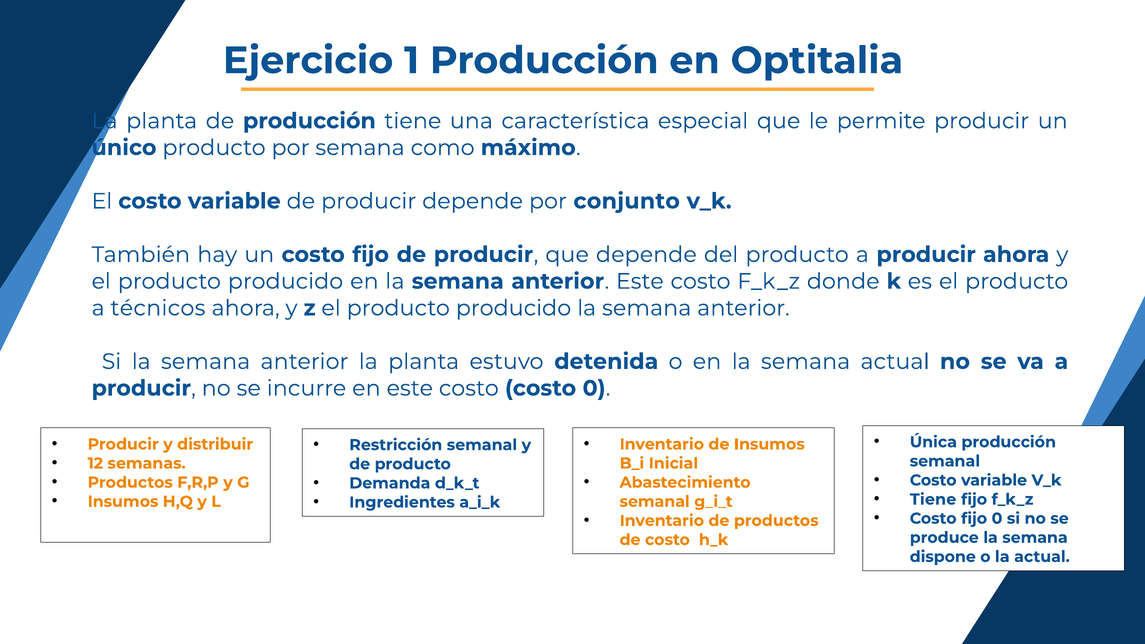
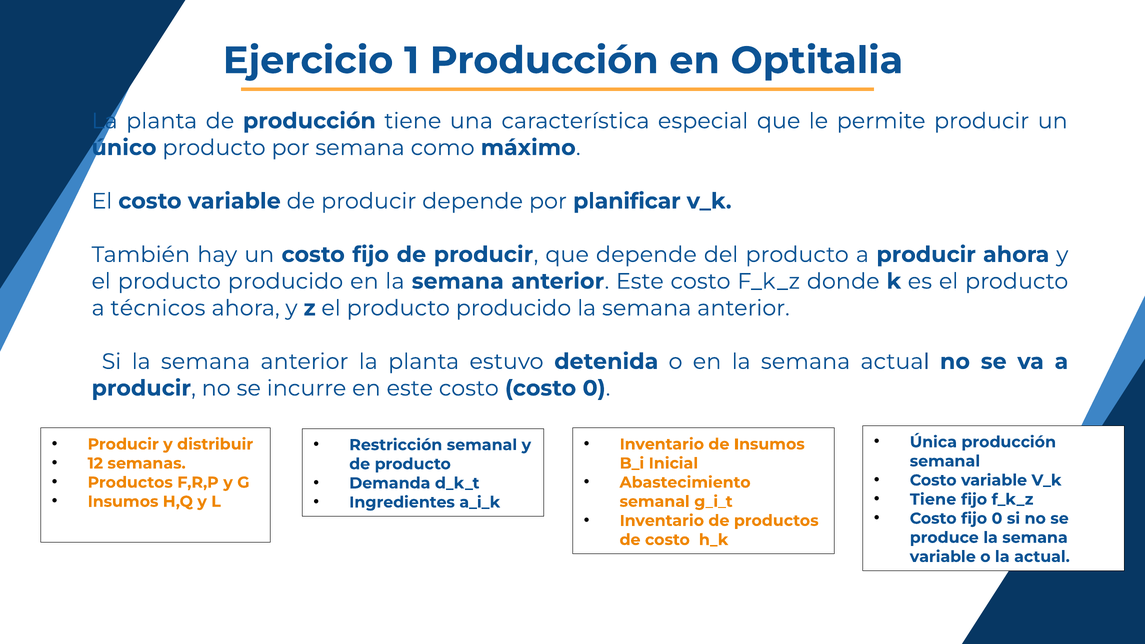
conjunto: conjunto -> planificar (627, 201)
dispone: dispone -> variable (943, 557)
